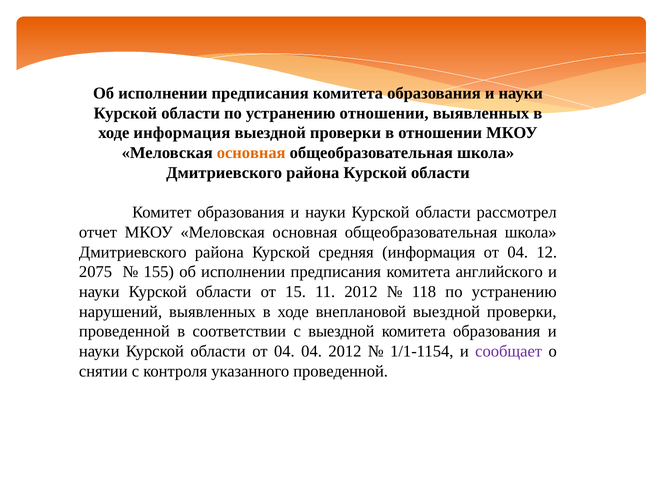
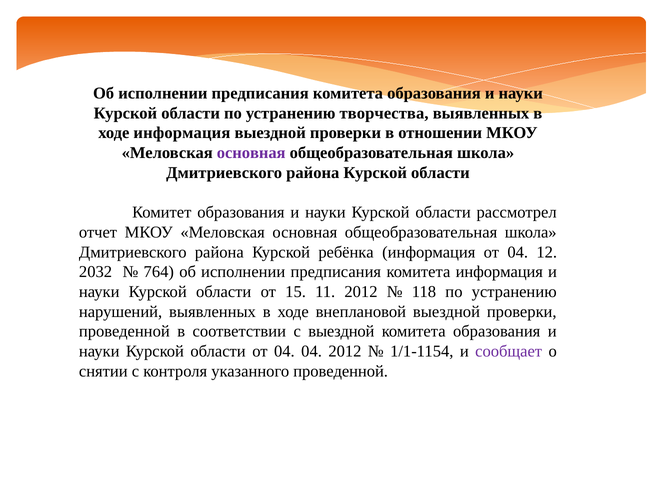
устранению отношении: отношении -> творчества (384, 113)
основная colour: orange -> purple (251, 153)
средняя: средняя -> ребёнка (346, 252)
2075: 2075 -> 2032 (96, 272)
155: 155 -> 764 (159, 272)
комитета английского: английского -> информация (499, 272)
